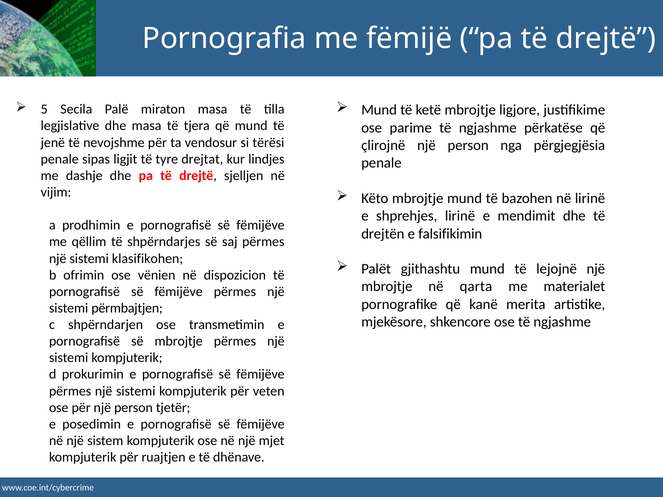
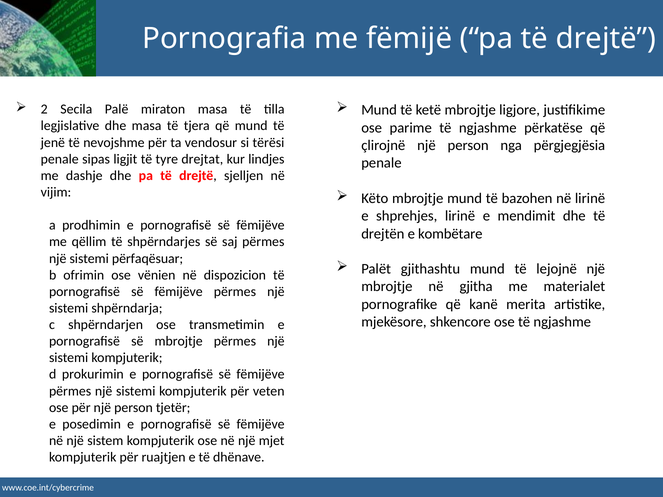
5: 5 -> 2 (44, 109)
falsifikimin: falsifikimin -> kombëtare (450, 234)
klasifikohen: klasifikohen -> përfaqësuar (148, 259)
qarta: qarta -> gjitha (476, 287)
përmbajtjen: përmbajtjen -> shpërndarja (127, 308)
